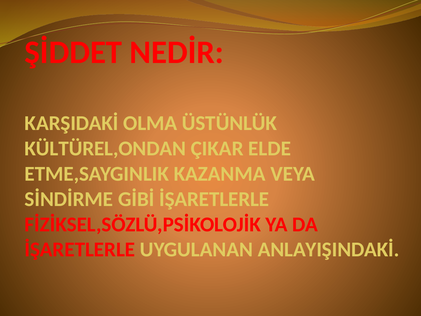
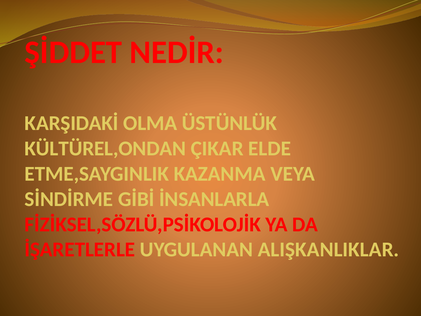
GİBİ İŞARETLERLE: İŞARETLERLE -> İNSANLARLA (214, 199)
ANLAYIŞINDAKİ: ANLAYIŞINDAKİ -> ALIŞKANLIKLAR (329, 249)
